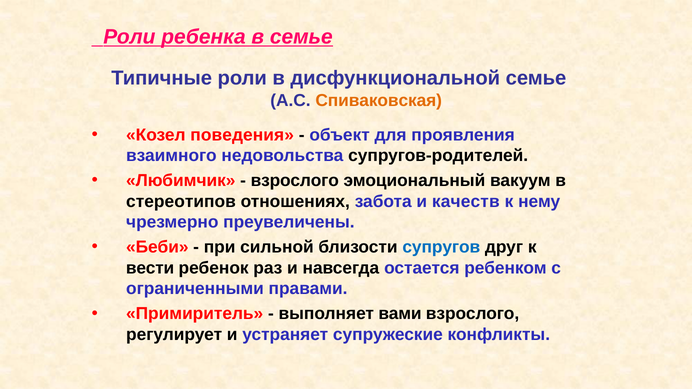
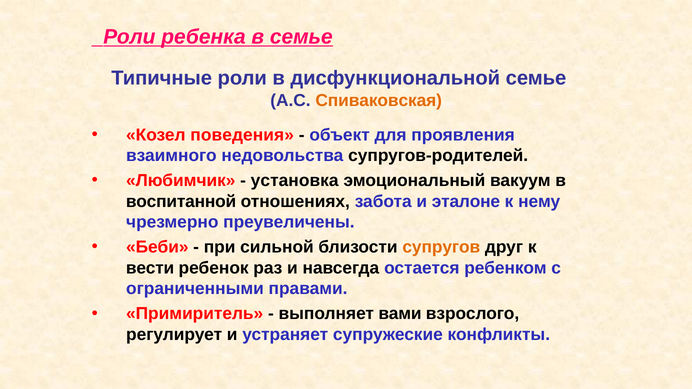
взрослого: взрослого -> установка (295, 181)
стереотипов: стереотипов -> воспитанной (181, 202)
качеств: качеств -> эталоне (466, 202)
супругов colour: blue -> orange (441, 247)
